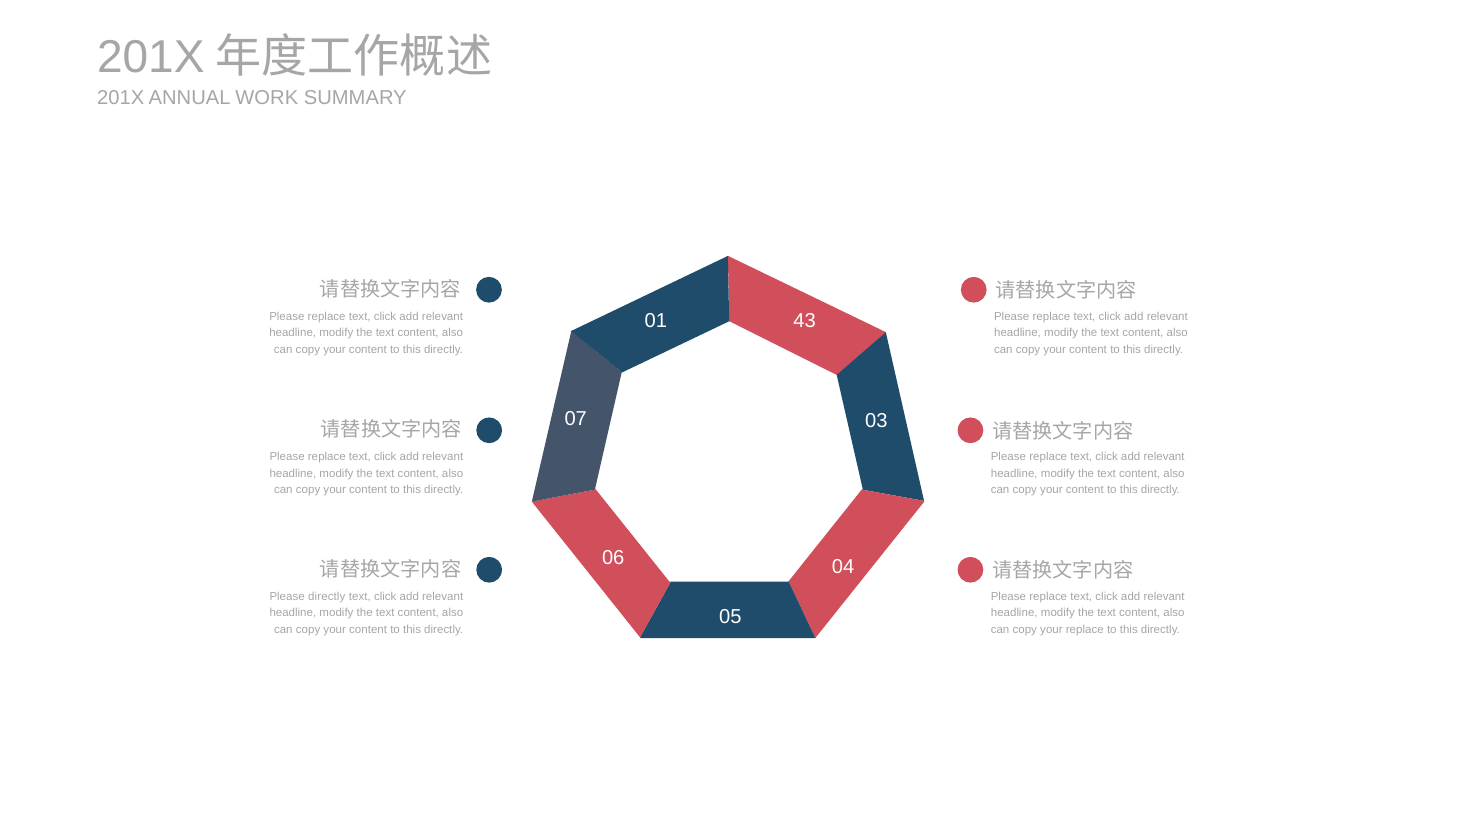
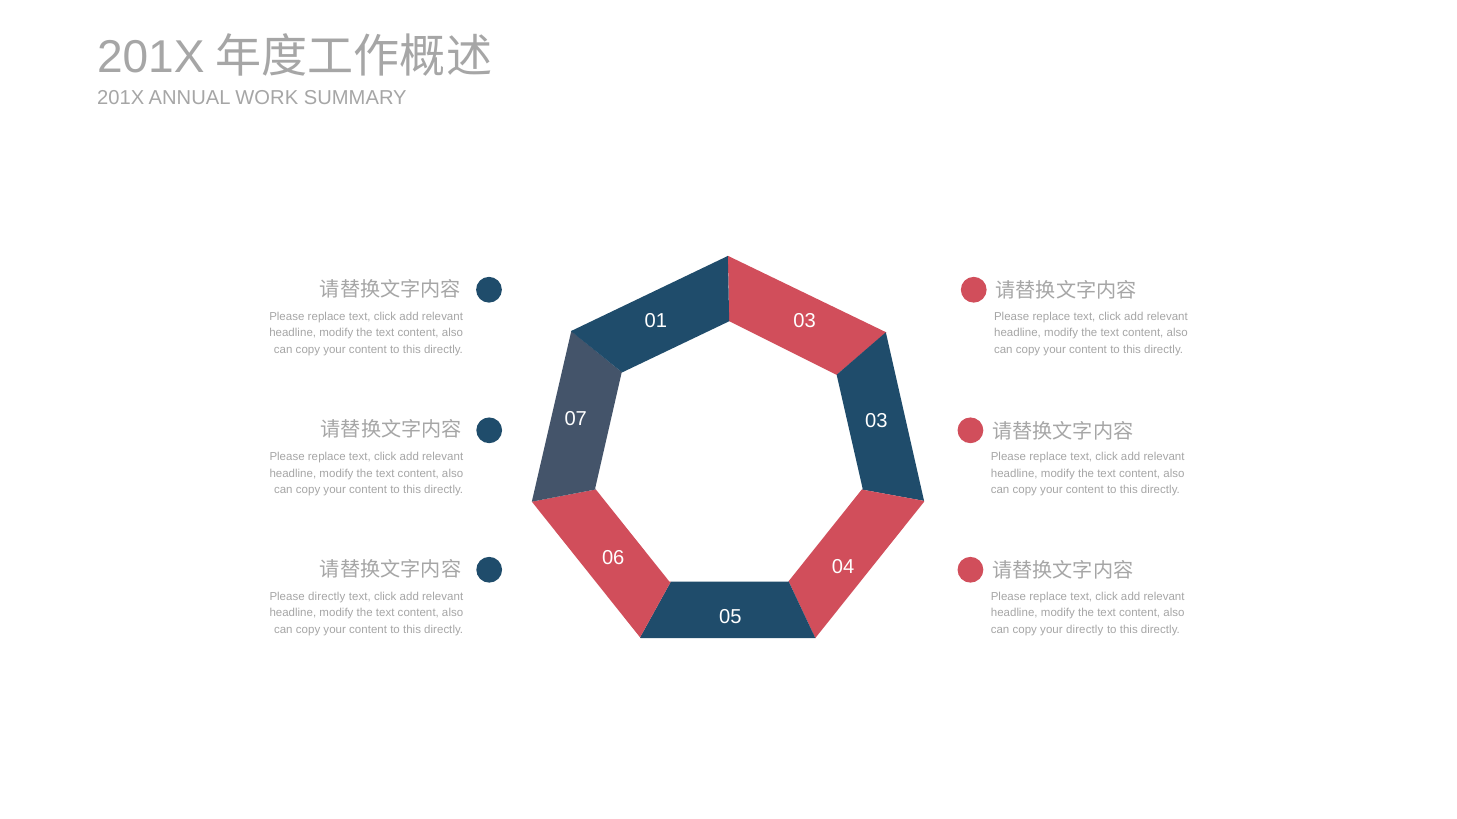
01 43: 43 -> 03 (805, 321)
your replace: replace -> directly (1085, 630)
